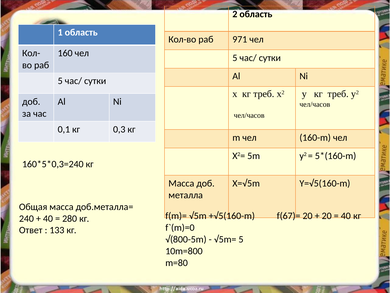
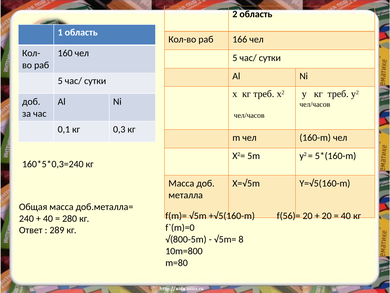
971: 971 -> 166 (240, 39)
f(67)=: f(67)= -> f(56)= (289, 216)
133: 133 -> 289 (57, 230)
√5m= 5: 5 -> 8 (241, 239)
